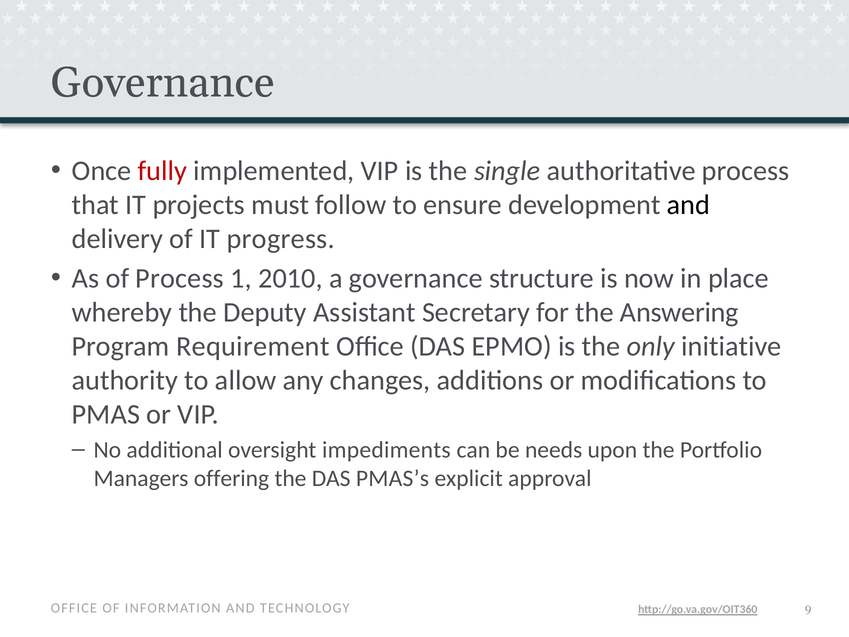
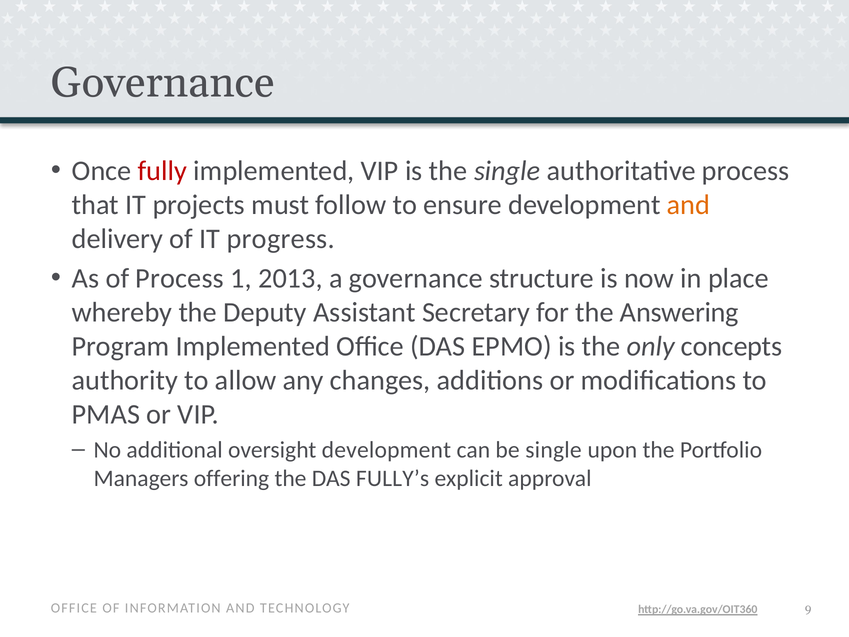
and colour: black -> orange (689, 205)
2010: 2010 -> 2013 (291, 278)
Program Requirement: Requirement -> Implemented (253, 346)
initiative: initiative -> concepts (732, 346)
oversight impediments: impediments -> development (386, 450)
be needs: needs -> single (553, 450)
PMAS’s: PMAS’s -> FULLY’s (393, 478)
